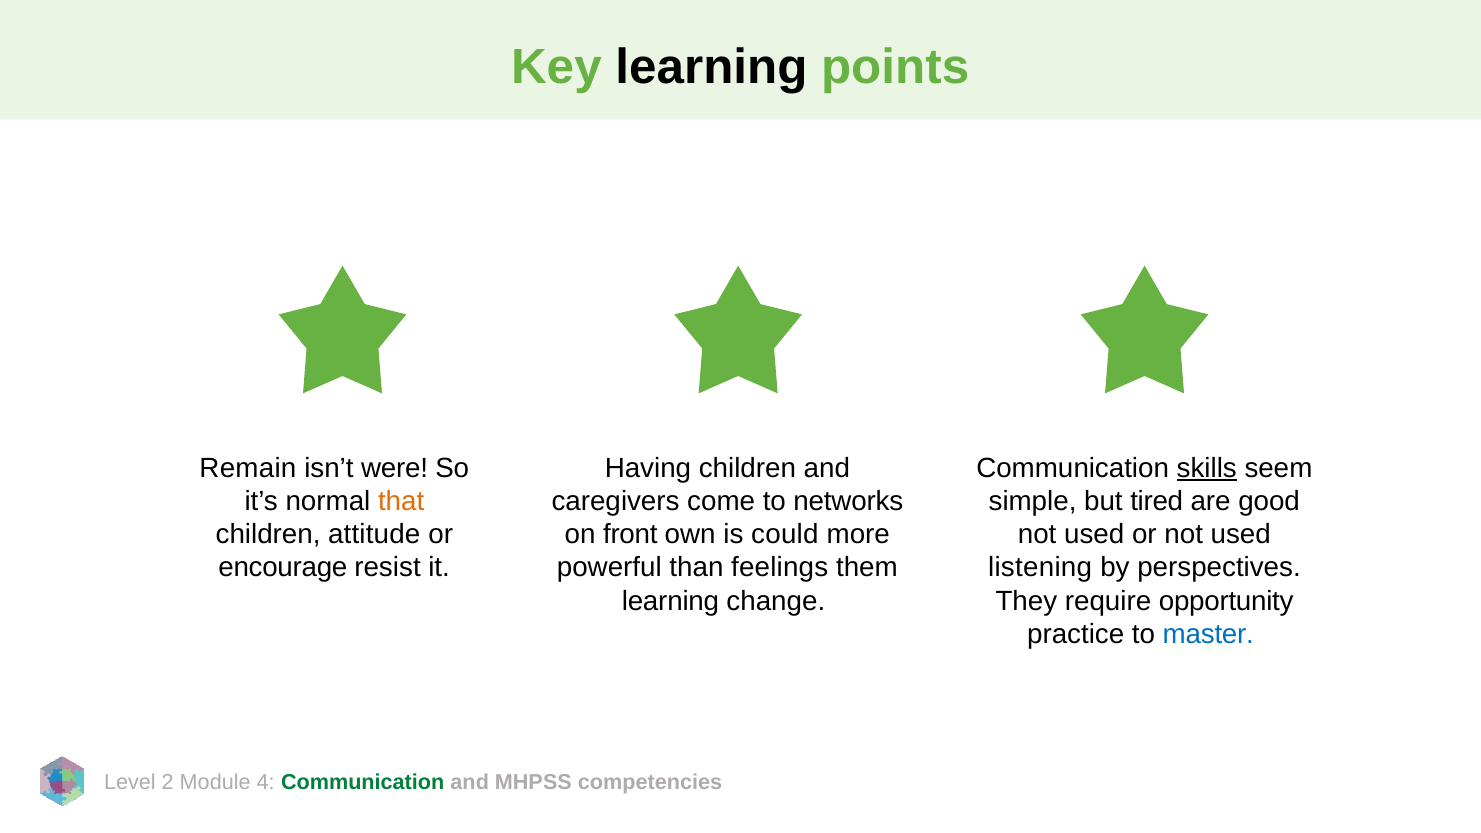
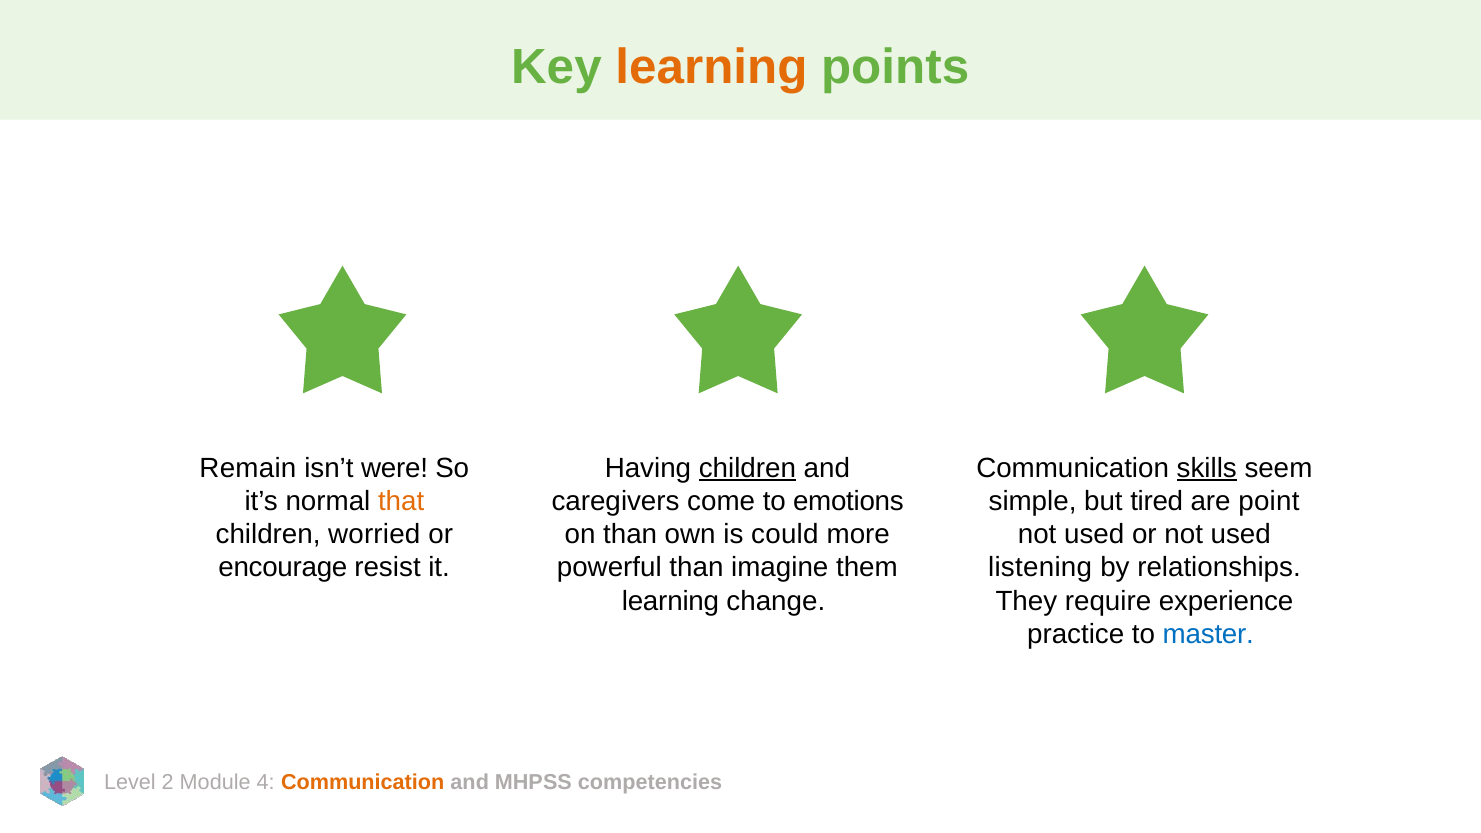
learning colour: black -> orange (711, 67)
children underline: none -> present (747, 468)
networks: networks -> emotions (848, 501)
good: good -> point (1269, 501)
attitude: attitude -> worried (374, 535)
on front: front -> than (630, 535)
feelings: feelings -> imagine (780, 568)
perspectives: perspectives -> relationships (1219, 568)
opportunity: opportunity -> experience (1226, 601)
Communication colour: green -> orange (363, 782)
